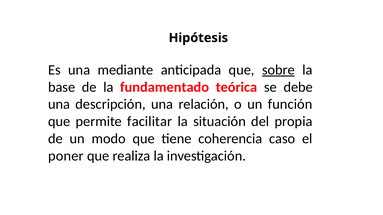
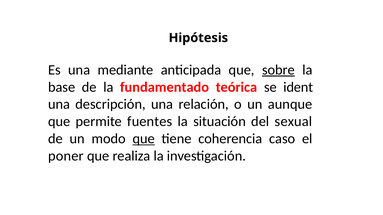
debe: debe -> ident (298, 87)
función: función -> aunque (290, 104)
facilitar: facilitar -> fuentes (150, 122)
propia: propia -> sexual (293, 122)
que underline: none -> present (144, 139)
